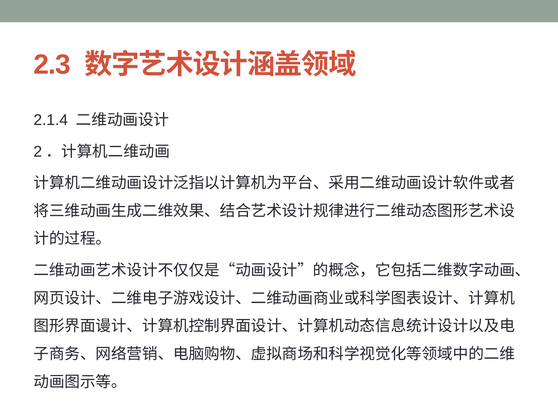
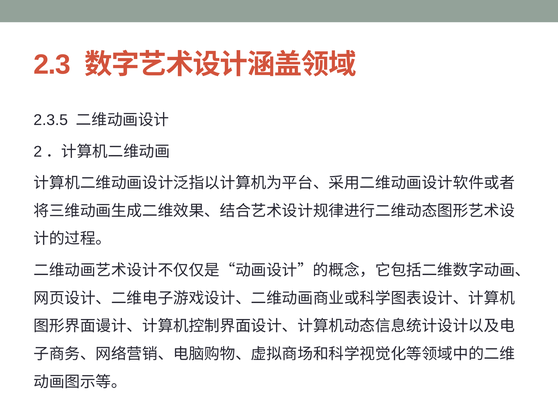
2.1.4: 2.1.4 -> 2.3.5 (51, 120)
